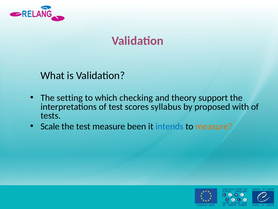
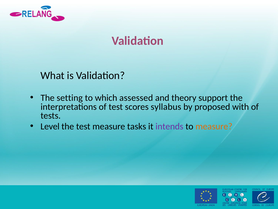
checking: checking -> assessed (136, 98)
Scale: Scale -> Level (50, 126)
been: been -> tasks (137, 126)
intends colour: blue -> purple (169, 126)
